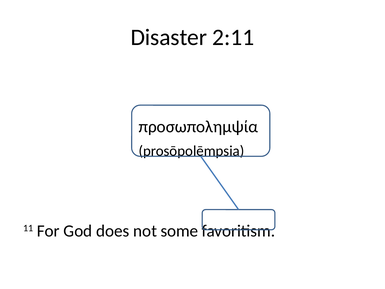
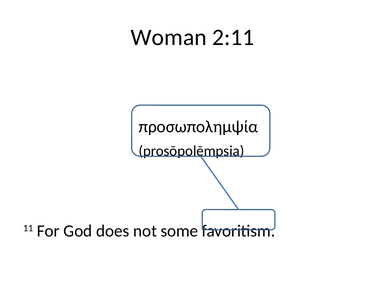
Disaster: Disaster -> Woman (169, 37)
